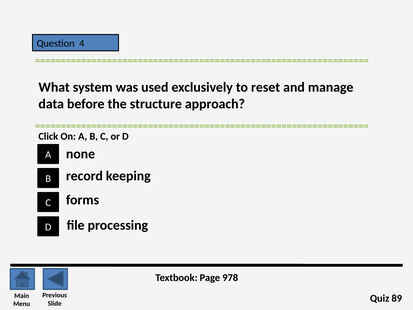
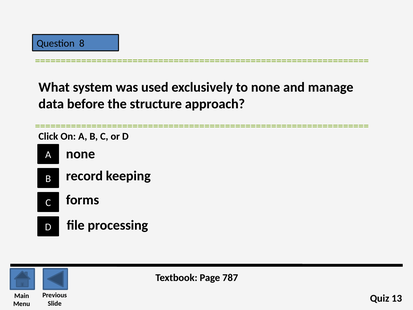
4: 4 -> 8 (82, 43)
to reset: reset -> none (266, 87)
978: 978 -> 787 (230, 277)
89: 89 -> 13 (397, 298)
